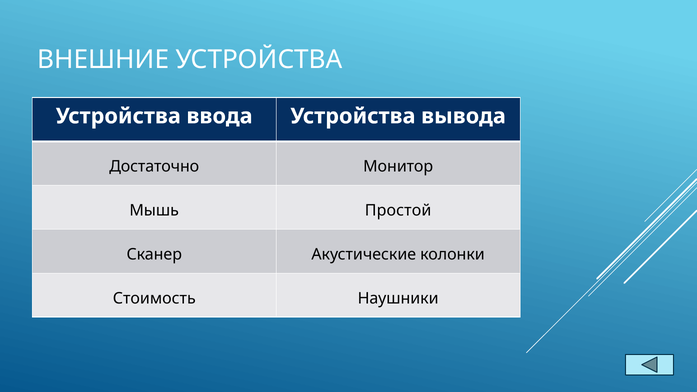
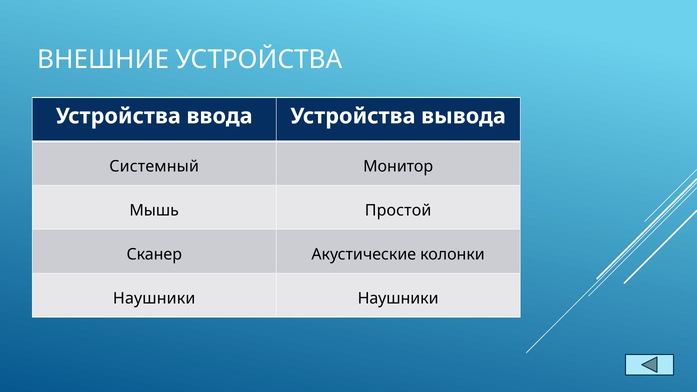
Достаточно: Достаточно -> Системный (154, 167)
Стоимость: Стоимость -> Наушники (154, 298)
